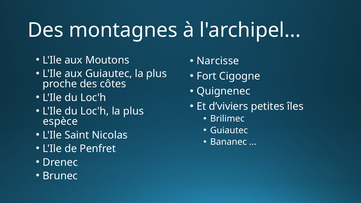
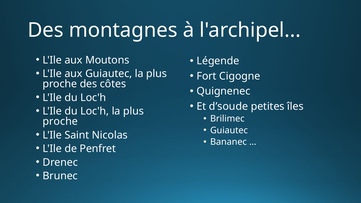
Narcisse: Narcisse -> Légende (218, 61)
d’viviers: d’viviers -> d’soude (229, 106)
espèce: espèce -> proche (60, 121)
